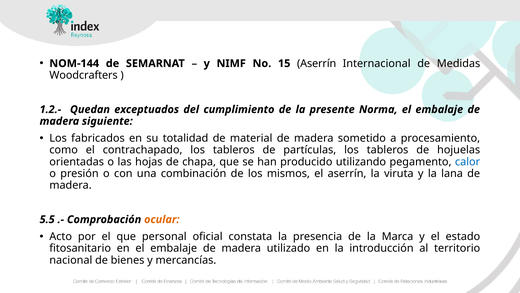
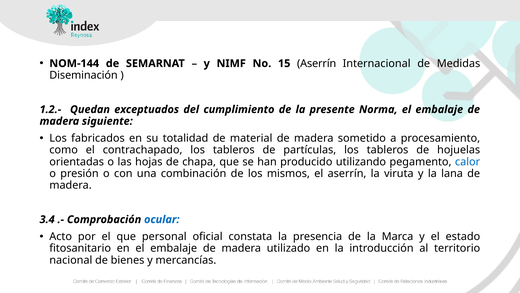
Woodcrafters: Woodcrafters -> Diseminación (84, 75)
5.5: 5.5 -> 3.4 (47, 219)
ocular colour: orange -> blue (162, 219)
